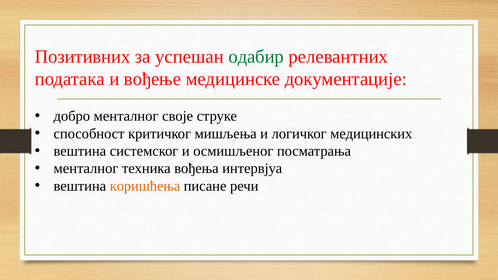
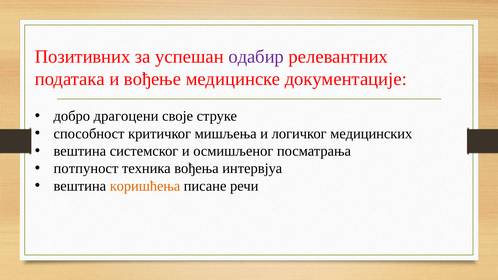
одабир colour: green -> purple (256, 57)
добро менталног: менталног -> драгоцени (126, 116)
менталног: менталног -> потпуност (86, 169)
